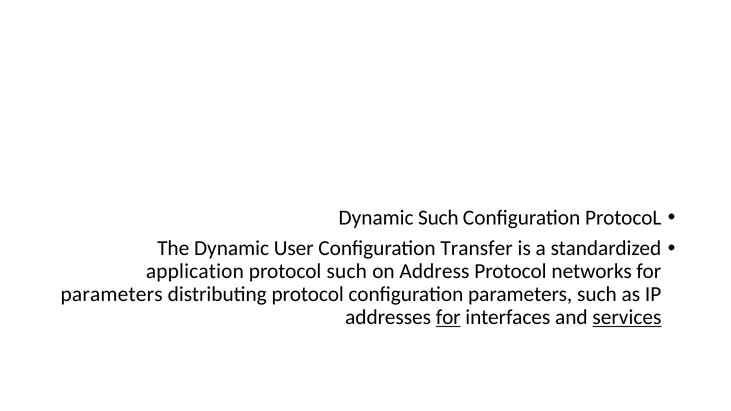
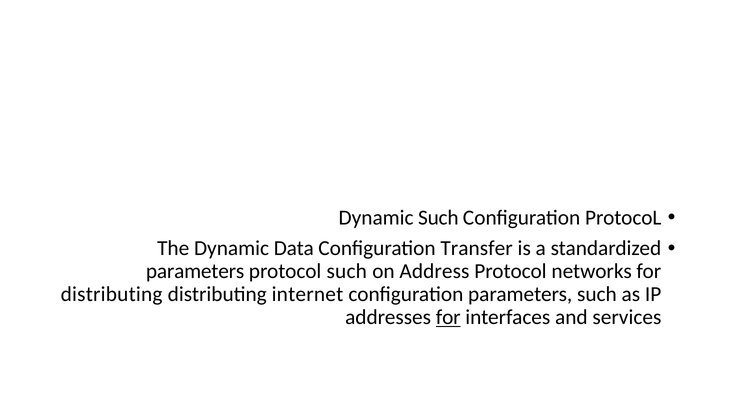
User: User -> Data (294, 248)
application: application -> parameters (195, 271)
parameters: parameters -> distributing (112, 294)
distributing protocol: protocol -> internet (307, 294)
services underline: present -> none (627, 317)
